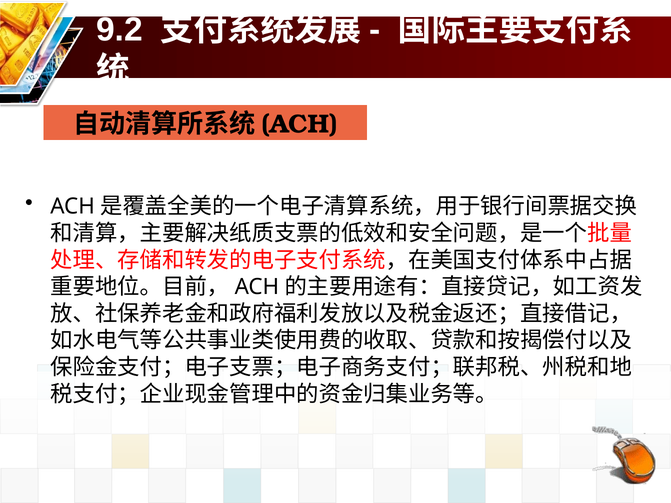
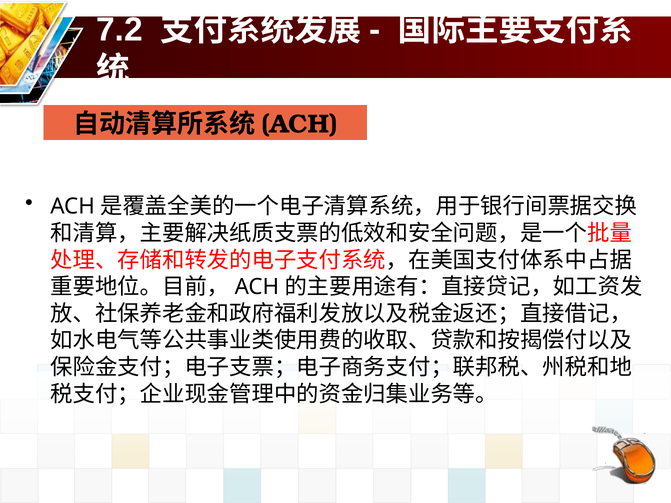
9.2: 9.2 -> 7.2 (119, 30)
